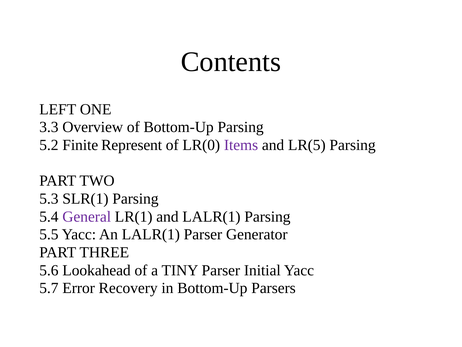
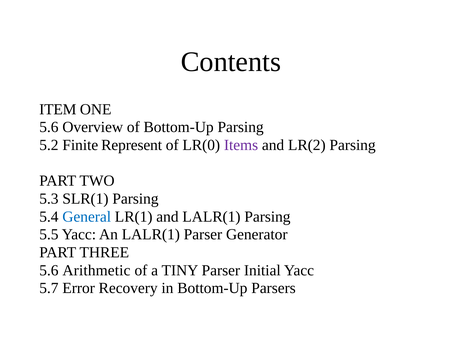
LEFT: LEFT -> ITEM (58, 109)
3.3: 3.3 -> 5.6 (49, 127)
LR(5: LR(5 -> LR(2 (307, 145)
General colour: purple -> blue (87, 216)
Lookahead: Lookahead -> Arithmetic (96, 270)
